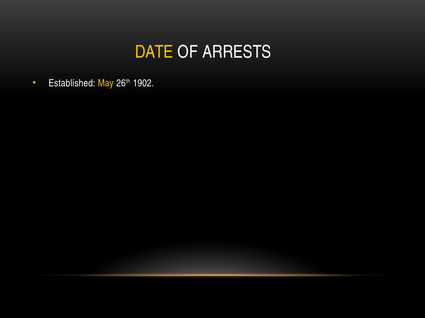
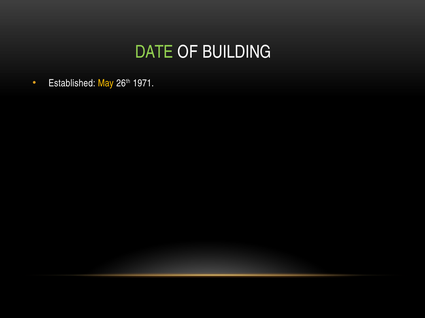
DATE colour: yellow -> light green (154, 52)
ARRESTS: ARRESTS -> BUILDING (237, 52)
1902: 1902 -> 1971 (143, 83)
